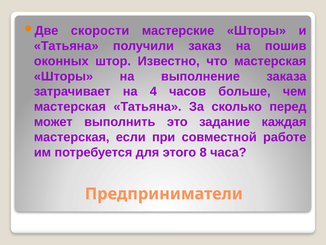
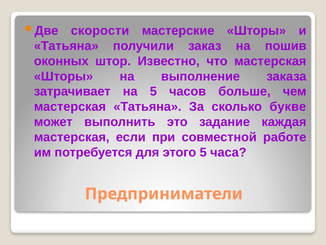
на 4: 4 -> 5 (153, 91)
перед: перед -> букве (288, 107)
этого 8: 8 -> 5 (203, 152)
